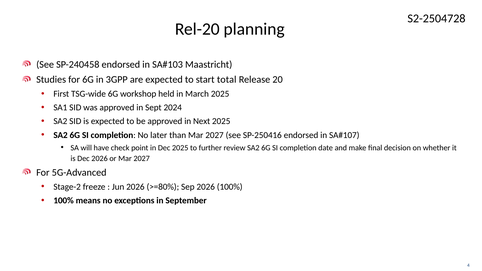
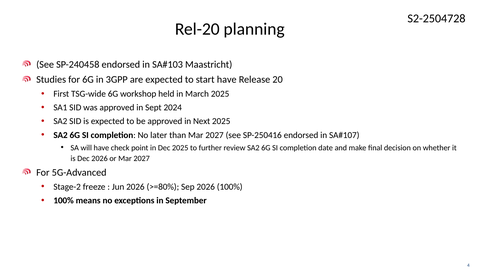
start total: total -> have (227, 80)
